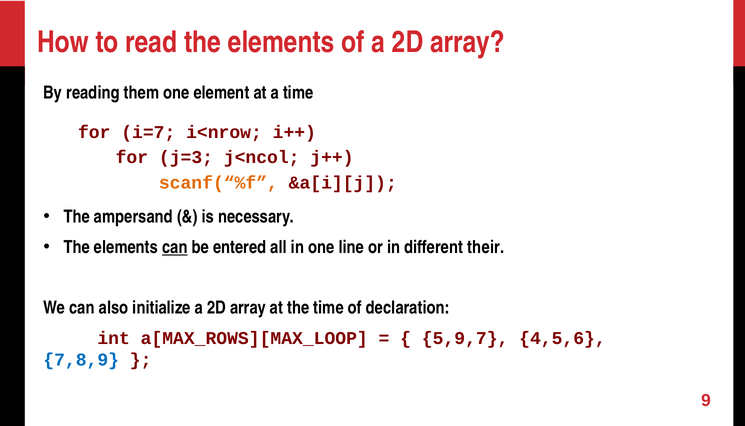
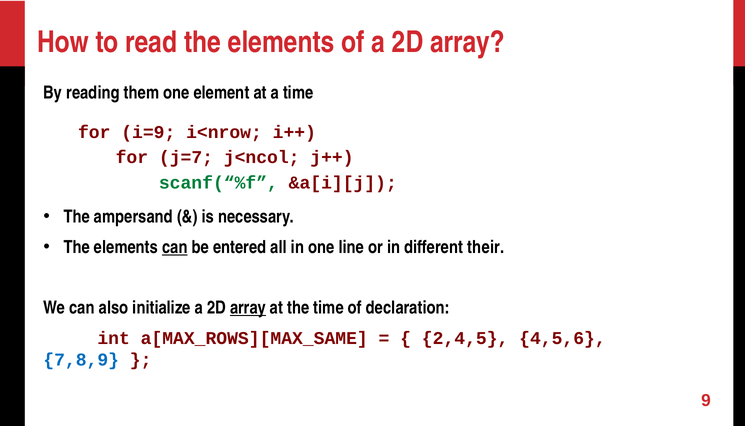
i=7: i=7 -> i=9 (148, 132)
j=3: j=3 -> j=7 (186, 157)
scanf(“%f colour: orange -> green (218, 183)
array underline: none -> present (248, 308)
a[MAX_ROWS][MAX_LOOP: a[MAX_ROWS][MAX_LOOP -> a[MAX_ROWS][MAX_SAME (254, 338)
5,9,7: 5,9,7 -> 2,4,5 (465, 338)
